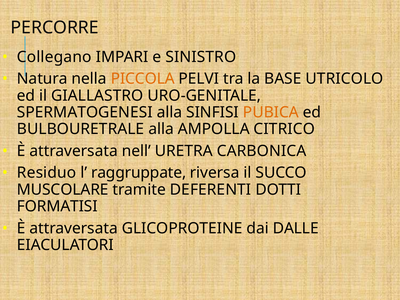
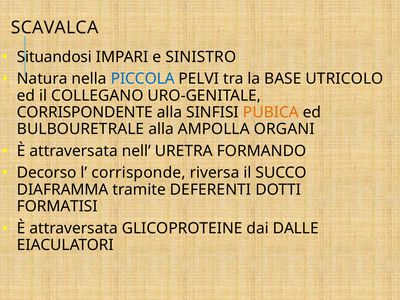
PERCORRE: PERCORRE -> SCAVALCA (55, 28)
Collegano: Collegano -> Situandosi (54, 57)
PICCOLA colour: orange -> blue (143, 79)
GIALLASTRO: GIALLASTRO -> COLLEGANO (97, 96)
SPERMATOGENESI: SPERMATOGENESI -> CORRISPONDENTE (85, 112)
CITRICO: CITRICO -> ORGANI (284, 129)
CARBONICA: CARBONICA -> FORMANDO (262, 151)
Residuo: Residuo -> Decorso (47, 173)
raggruppate: raggruppate -> corrisponde (138, 173)
MUSCOLARE: MUSCOLARE -> DIAFRAMMA (63, 190)
